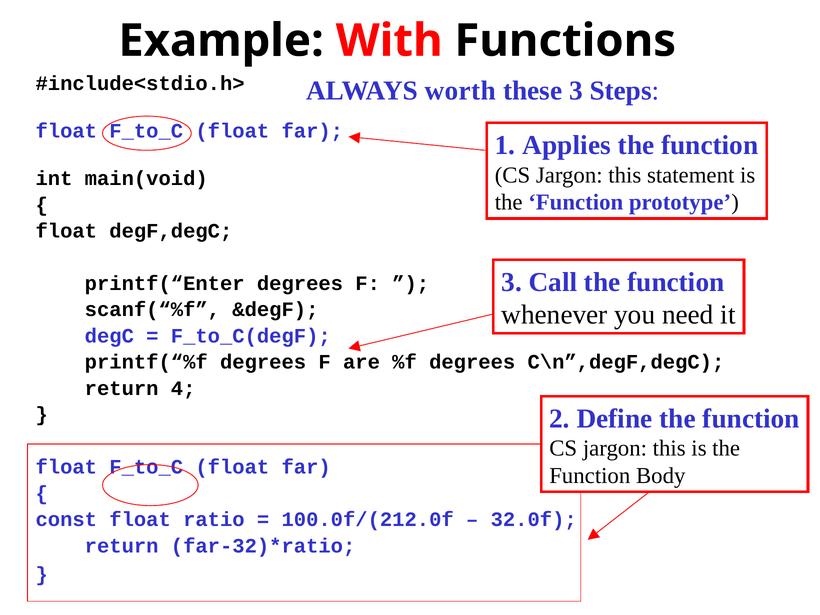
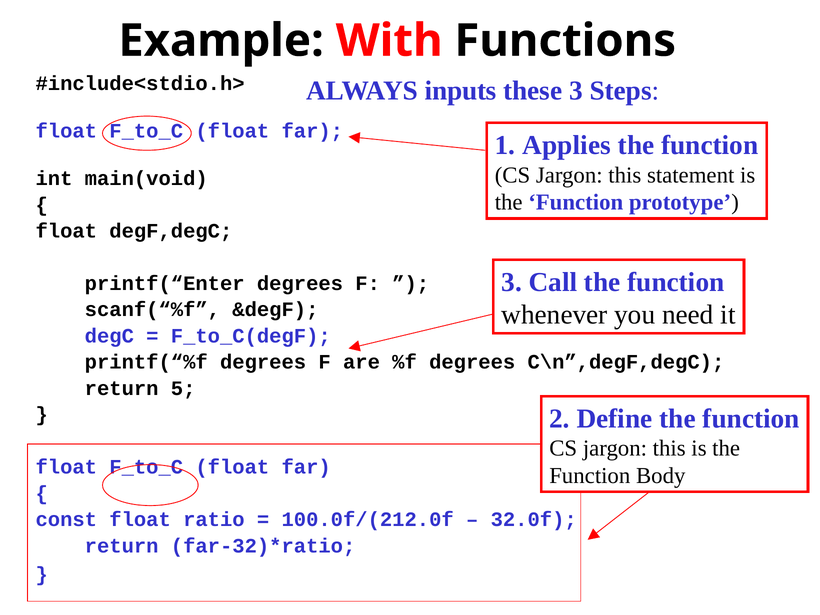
worth: worth -> inputs (461, 91)
4: 4 -> 5 (183, 388)
